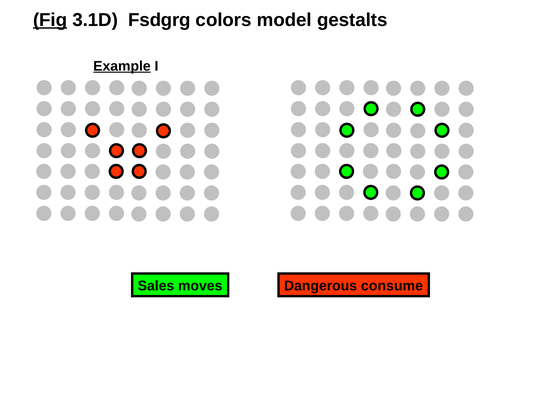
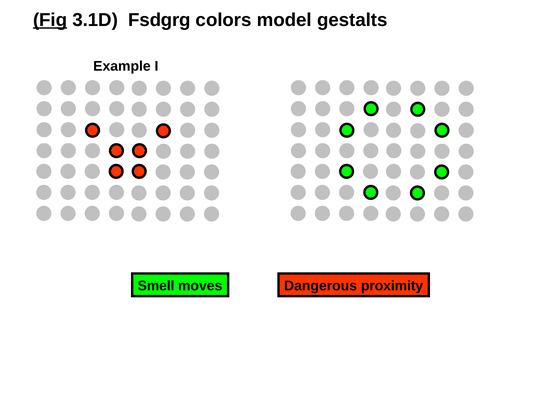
Example underline: present -> none (122, 66)
Sales: Sales -> Smell (156, 286)
consume: consume -> proximity (392, 286)
